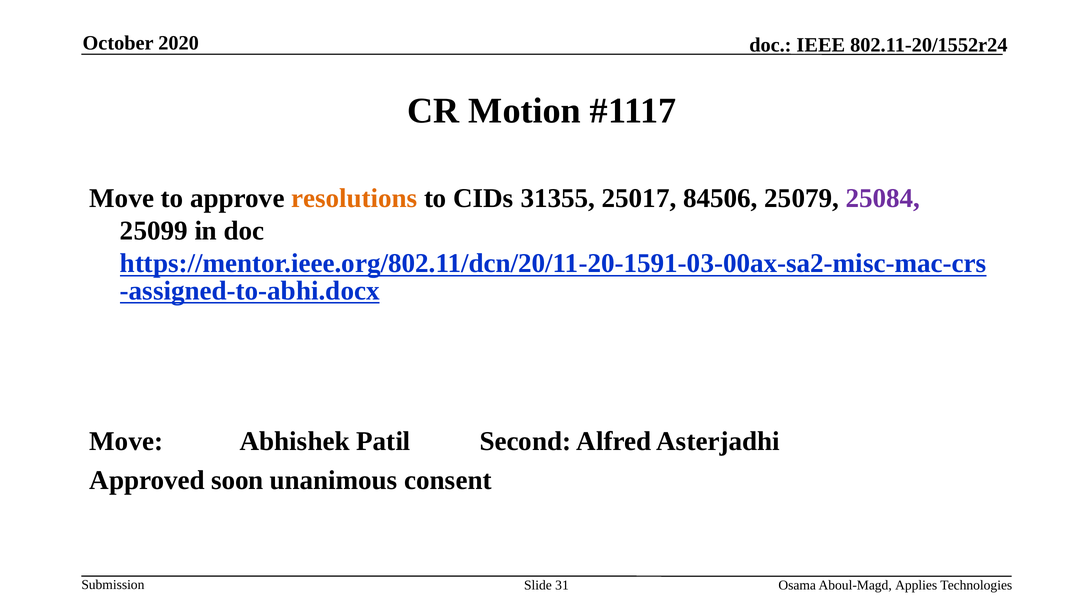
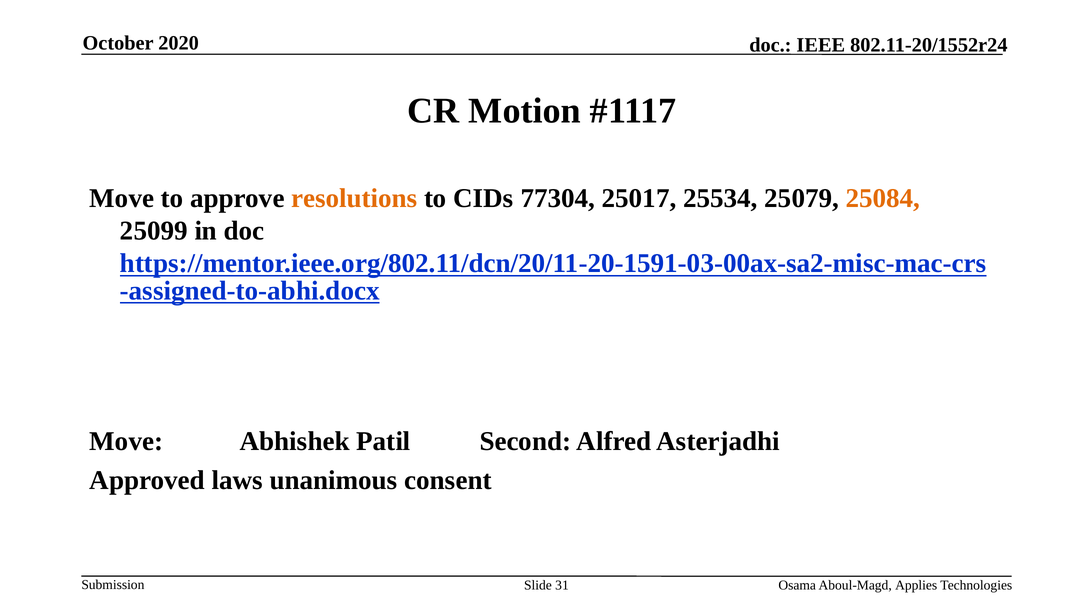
31355: 31355 -> 77304 (558, 198)
84506: 84506 -> 25534 (720, 198)
25084 colour: purple -> orange (883, 198)
soon: soon -> laws (237, 480)
